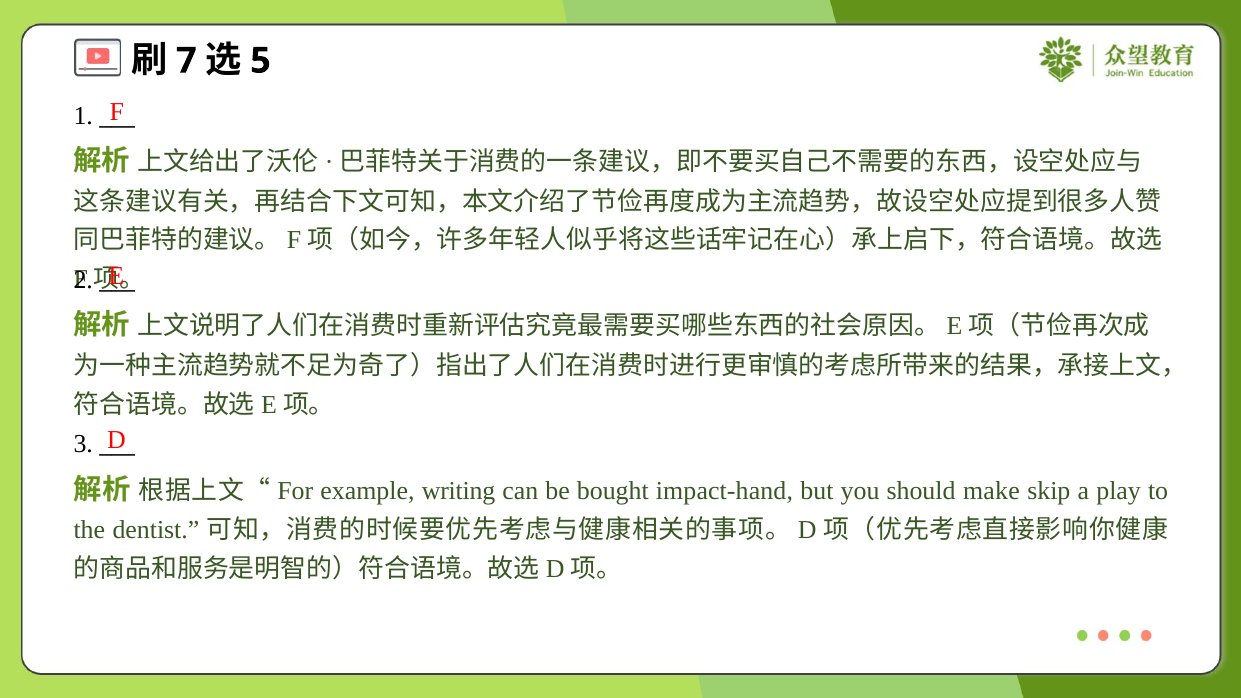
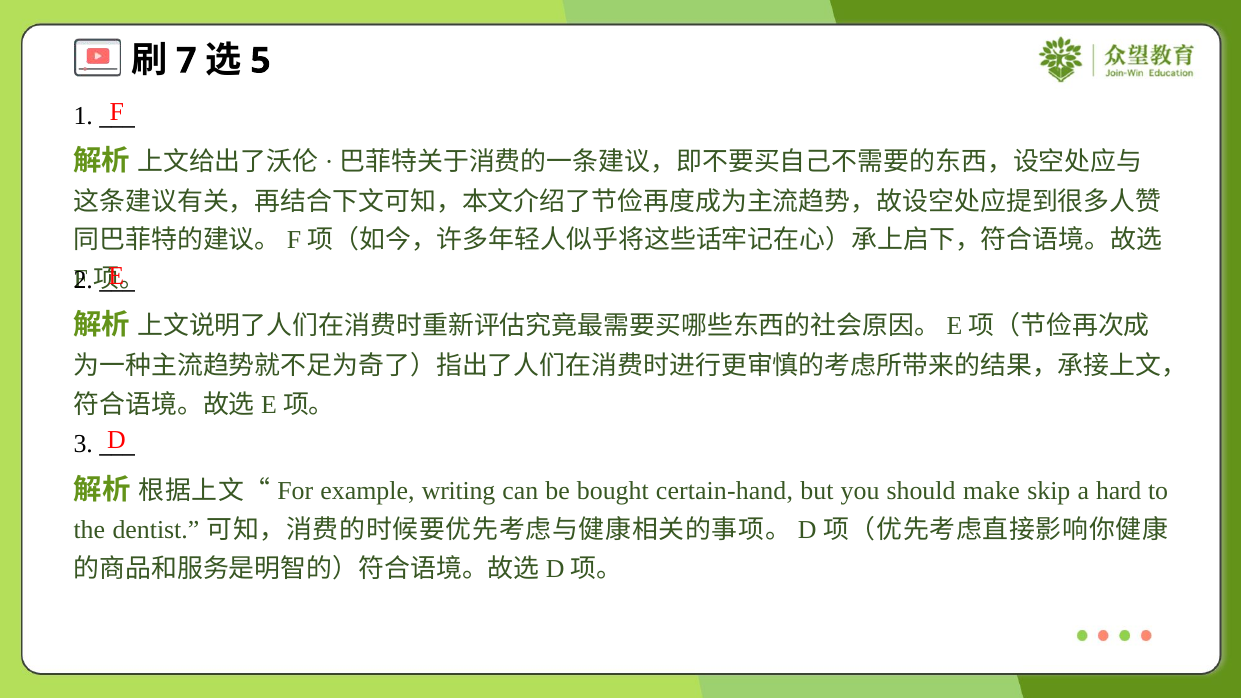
impact-hand: impact-hand -> certain-hand (724, 491)
play: play -> hard (1119, 491)
